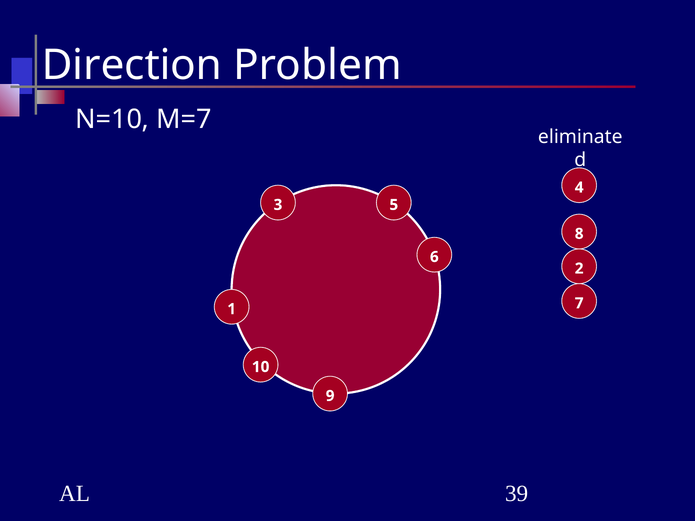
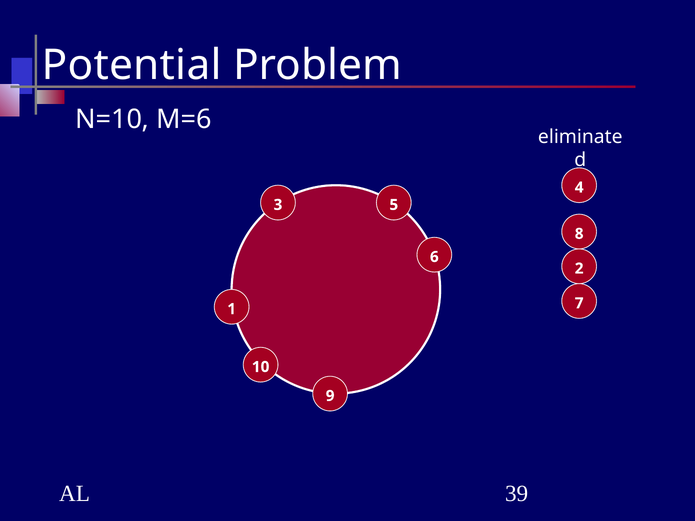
Direction: Direction -> Potential (132, 65)
M=7: M=7 -> M=6 (184, 120)
